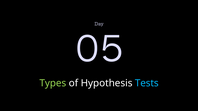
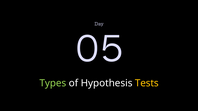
Tests colour: light blue -> yellow (147, 83)
